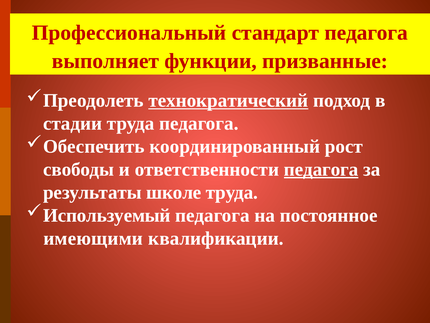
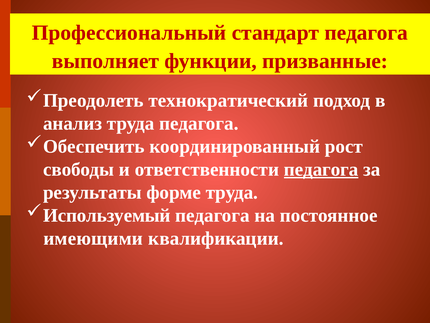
технократический underline: present -> none (228, 100)
стадии: стадии -> анализ (73, 123)
школе: школе -> форме (174, 192)
